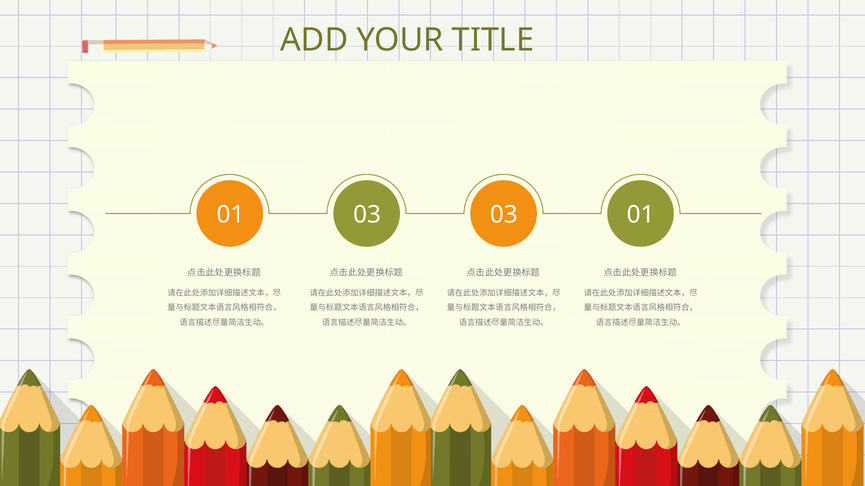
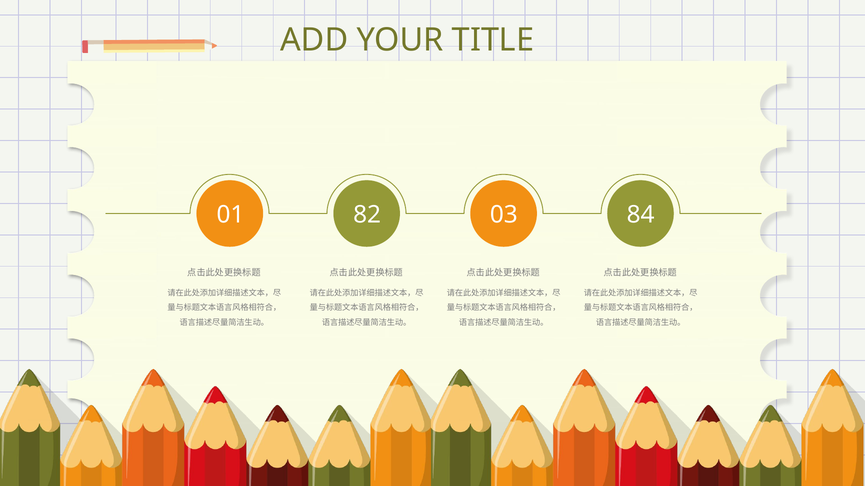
01 03: 03 -> 82 (367, 215)
03 01: 01 -> 84 (641, 215)
